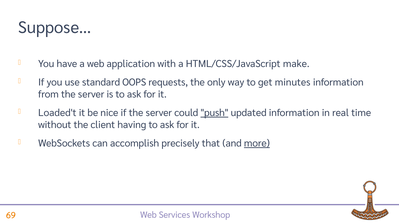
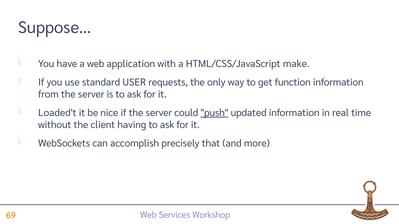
OOPS: OOPS -> USER (134, 82)
minutes: minutes -> function (293, 82)
more underline: present -> none (257, 144)
